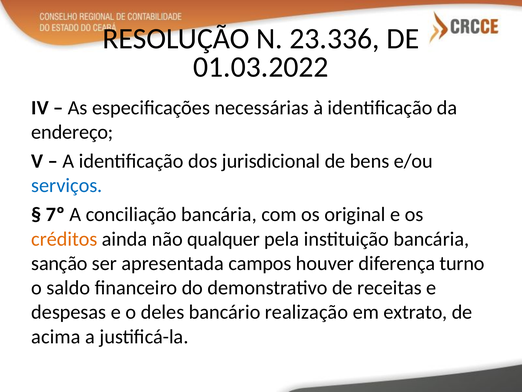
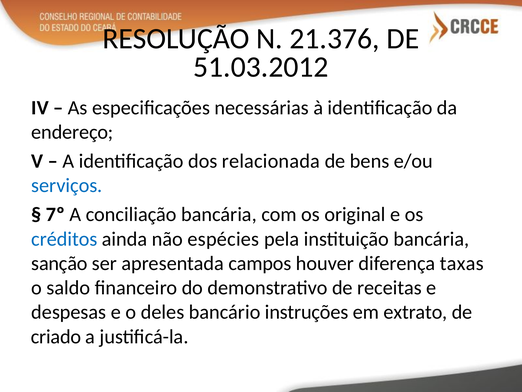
23.336: 23.336 -> 21.376 (335, 38)
01.03.2022: 01.03.2022 -> 51.03.2012 (261, 67)
jurisdicional: jurisdicional -> relacionada (271, 161)
créditos colour: orange -> blue (64, 239)
qualquer: qualquer -> espécies (223, 239)
turno: turno -> taxas (462, 263)
realização: realização -> instruções (307, 312)
acima: acima -> criado (56, 336)
